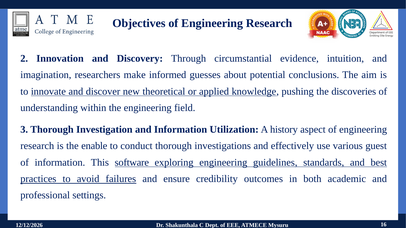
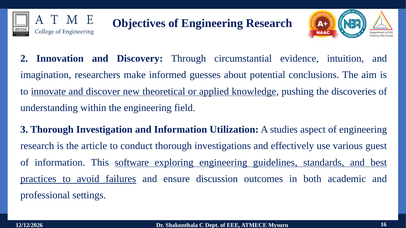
history: history -> studies (284, 130)
enable: enable -> article (94, 146)
credibility: credibility -> discussion (217, 179)
